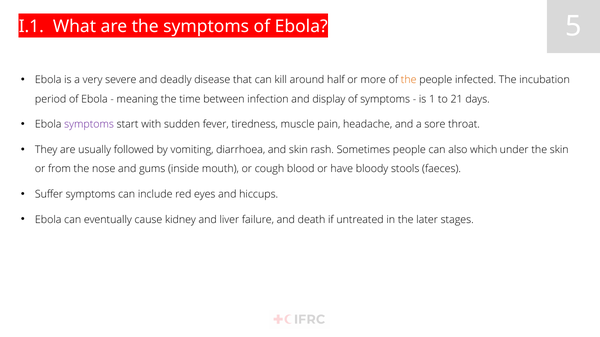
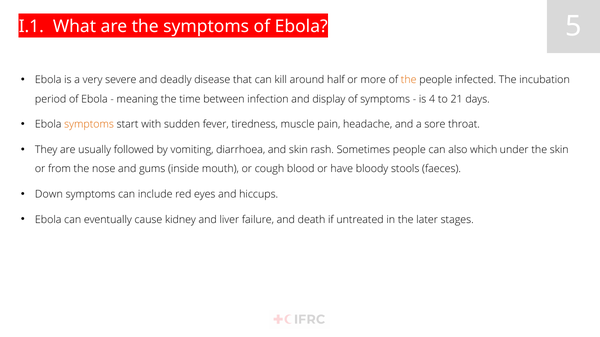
1: 1 -> 4 (432, 99)
symptoms colour: purple -> orange (89, 125)
Suffer: Suffer -> Down (49, 194)
